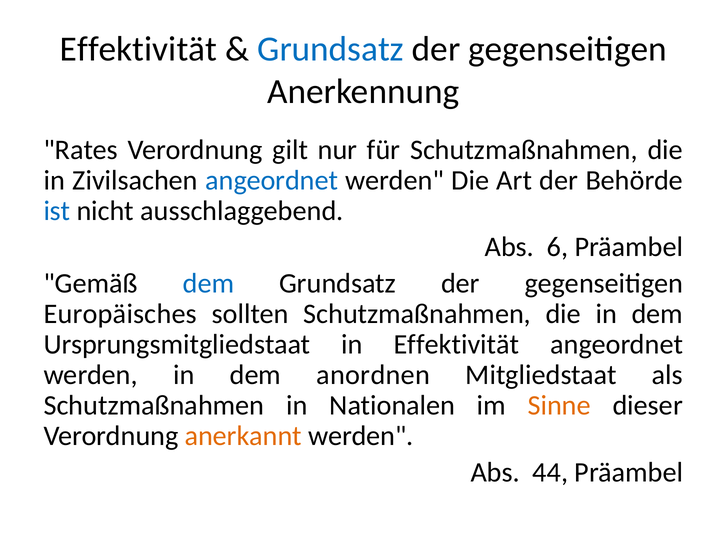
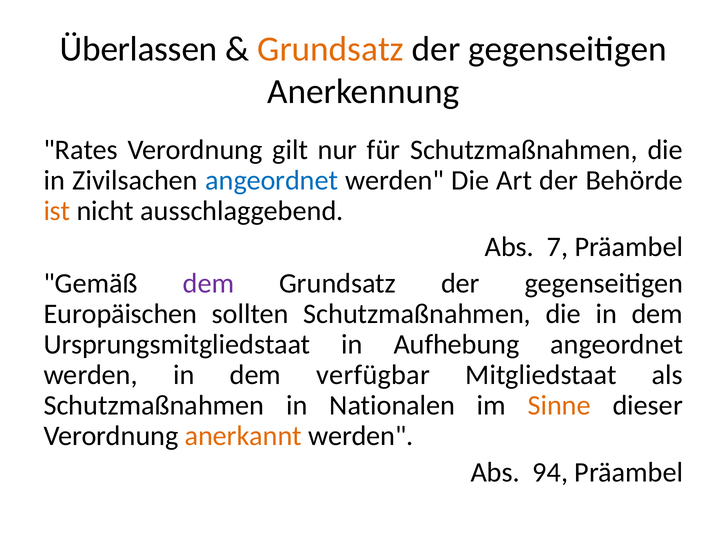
Effektivität: Effektivität -> Überlassen (139, 49)
Grundsatz colour: blue -> orange (331, 49)
ist colour: blue -> orange (57, 211)
6: 6 -> 7 (557, 247)
dem colour: blue -> purple (208, 284)
Europäisches: Europäisches -> Europäischen (120, 314)
in Effektivität: Effektivität -> Aufhebung (457, 345)
anordnen: anordnen -> verfügbar (373, 375)
44: 44 -> 94 (550, 473)
